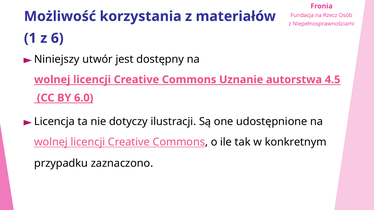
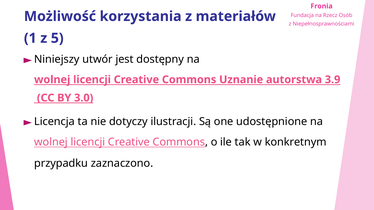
6: 6 -> 5 (57, 38)
4.5: 4.5 -> 3.9 (333, 80)
6.0: 6.0 -> 3.0 (84, 98)
